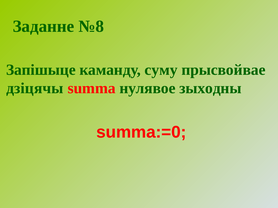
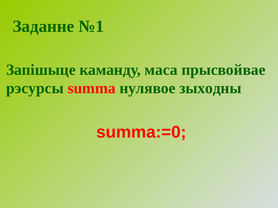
№8: №8 -> №1 (91, 26)
суму: суму -> маса (161, 70)
дзіцячы: дзіцячы -> рэсурсы (35, 88)
